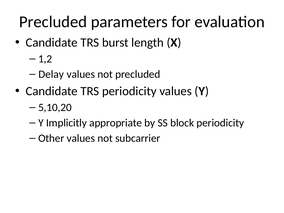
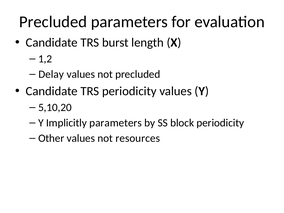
Implicitly appropriate: appropriate -> parameters (116, 123)
subcarrier: subcarrier -> resources (138, 138)
